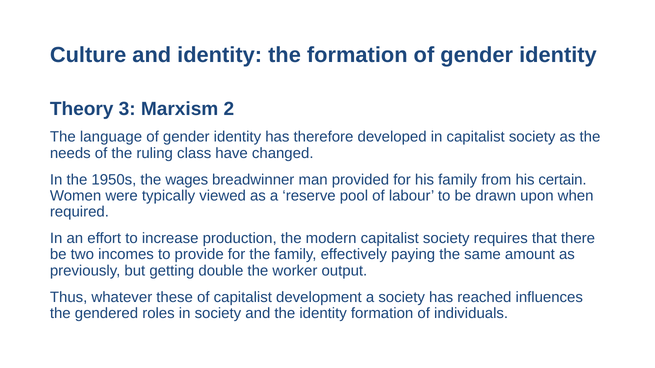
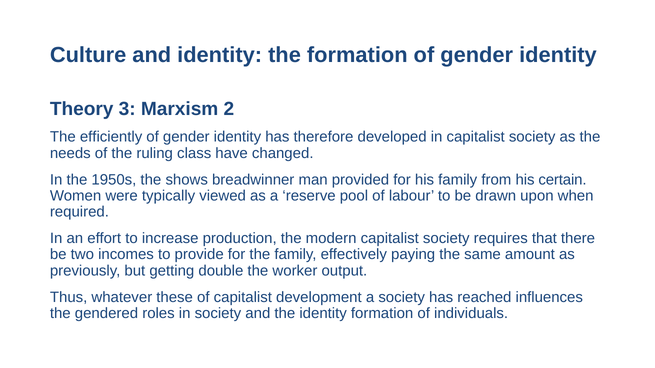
language: language -> efficiently (111, 137)
wages: wages -> shows (187, 180)
